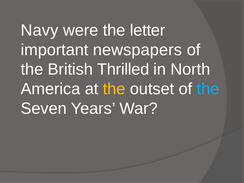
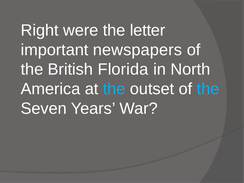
Navy: Navy -> Right (40, 30)
Thrilled: Thrilled -> Florida (123, 69)
the colour: yellow -> light blue (114, 89)
